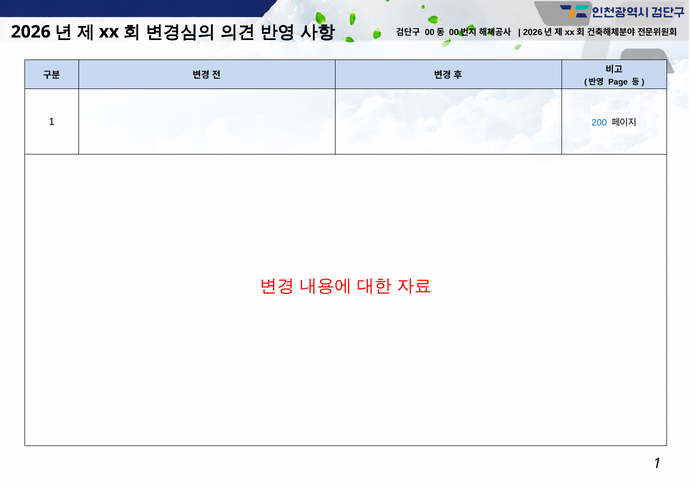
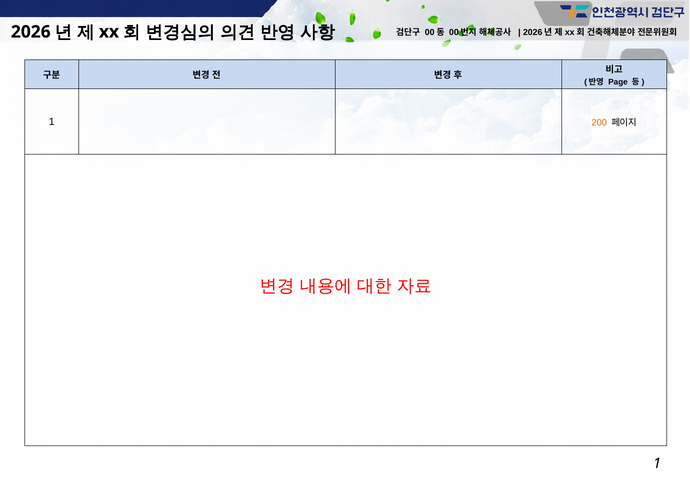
200 colour: blue -> orange (599, 123)
